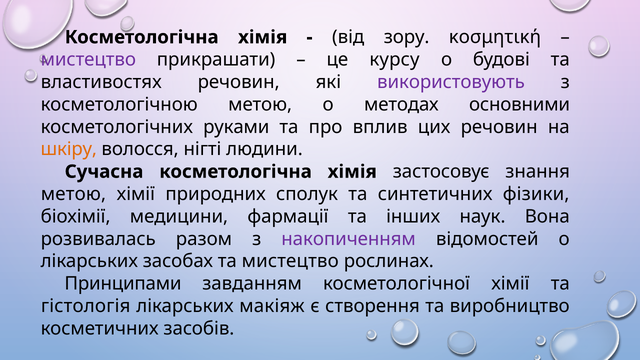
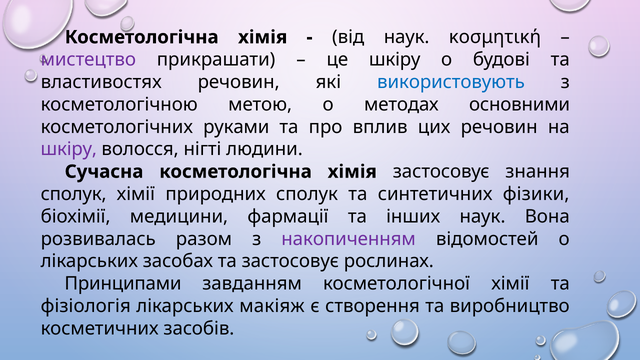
від зору: зору -> наук (407, 37)
це курсу: курсу -> шкіру (395, 60)
використовують colour: purple -> blue (451, 82)
шкіру colour: orange -> purple (69, 149)
метою: метою -> сполук (74, 194)
та мистецтво: мистецтво -> застосовує (290, 261)
гістологія: гістологія -> фізіологія (86, 306)
